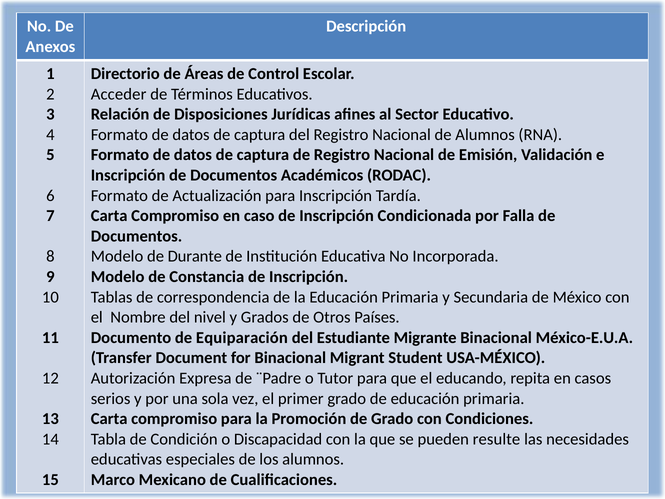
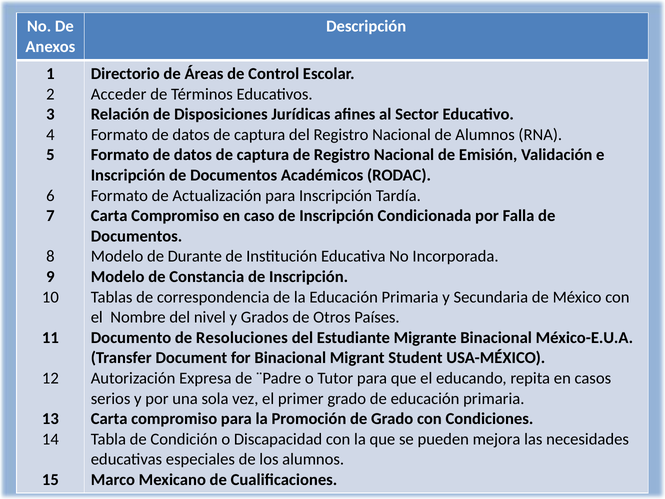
Equiparación: Equiparación -> Resoluciones (242, 337)
resulte: resulte -> mejora (497, 439)
